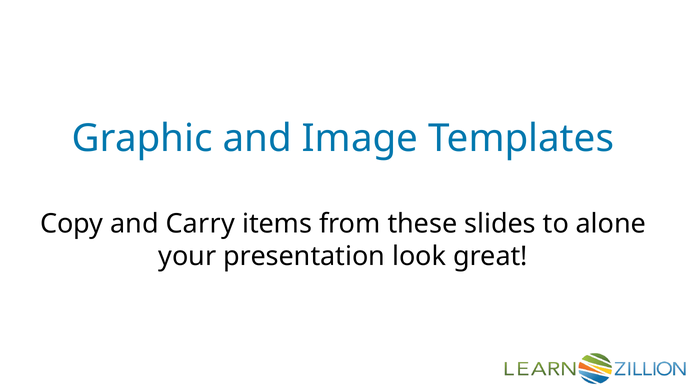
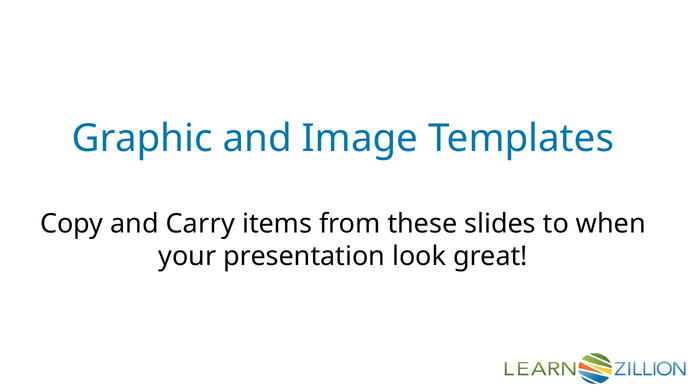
alone: alone -> when (611, 224)
